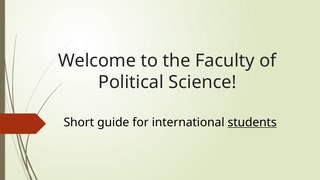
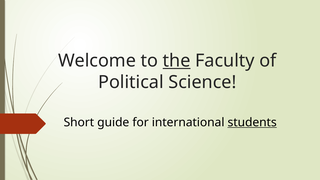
the underline: none -> present (177, 61)
